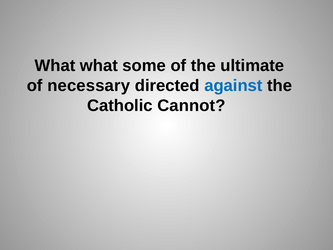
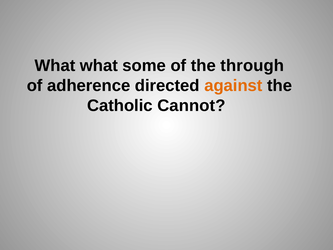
ultimate: ultimate -> through (252, 66)
necessary: necessary -> adherence (89, 85)
against colour: blue -> orange (233, 85)
